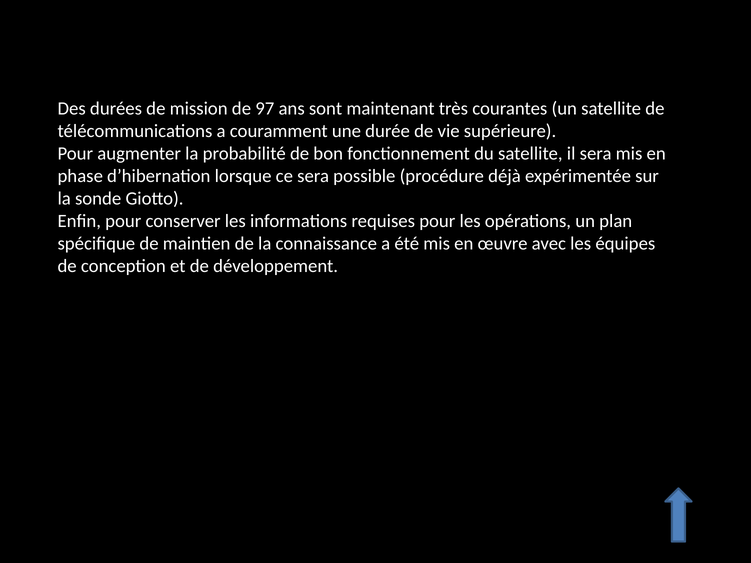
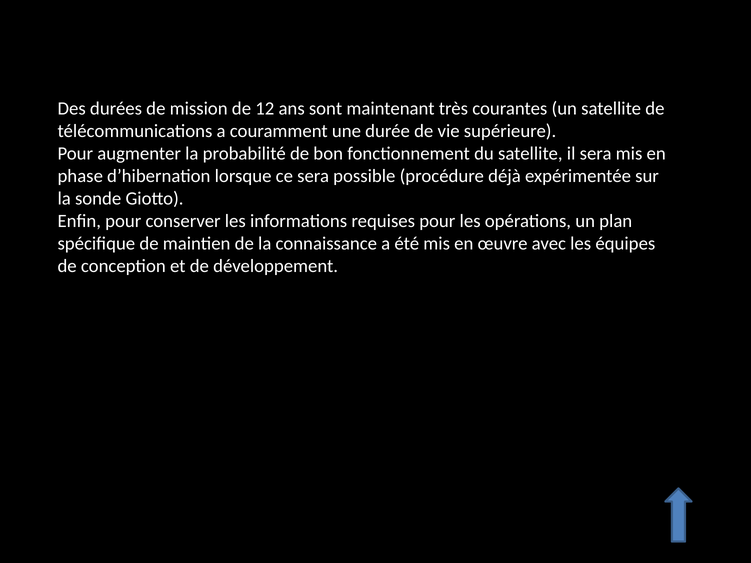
97: 97 -> 12 (265, 109)
